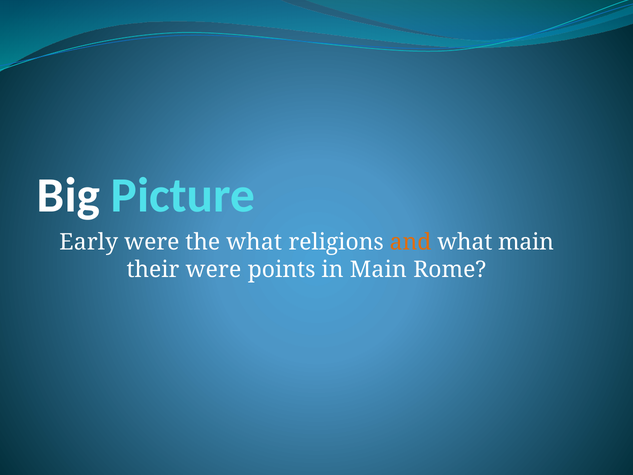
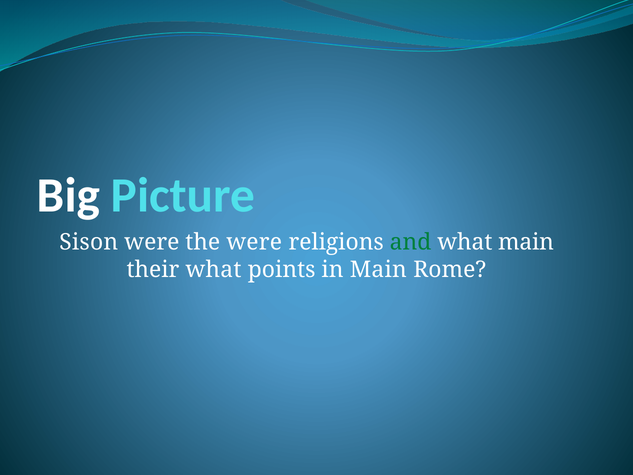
Early: Early -> Sison (89, 242)
the what: what -> were (254, 242)
and colour: orange -> green (411, 242)
their were: were -> what (214, 269)
